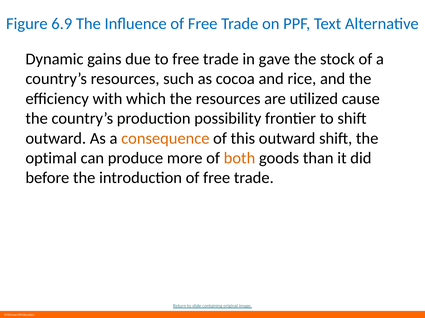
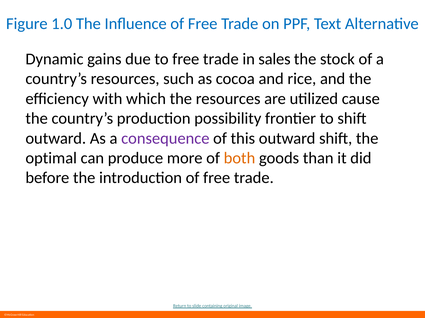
6.9: 6.9 -> 1.0 (62, 24)
gave: gave -> sales (274, 59)
consequence colour: orange -> purple (165, 139)
